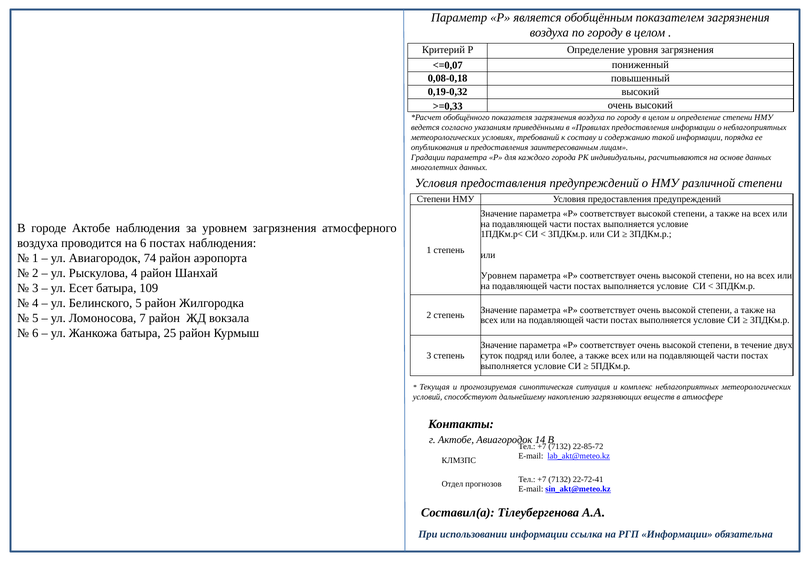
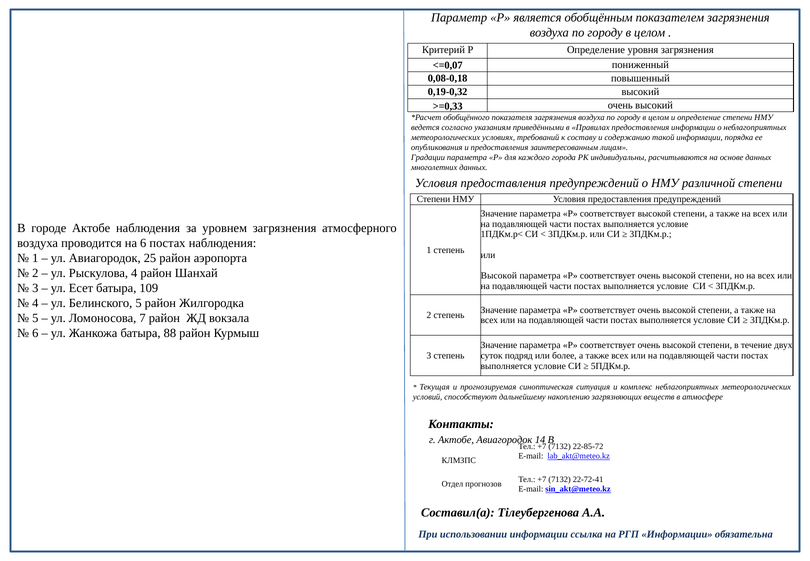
74: 74 -> 25 (150, 258)
Уровнем: Уровнем -> Высокой (499, 276)
25: 25 -> 88 (170, 333)
